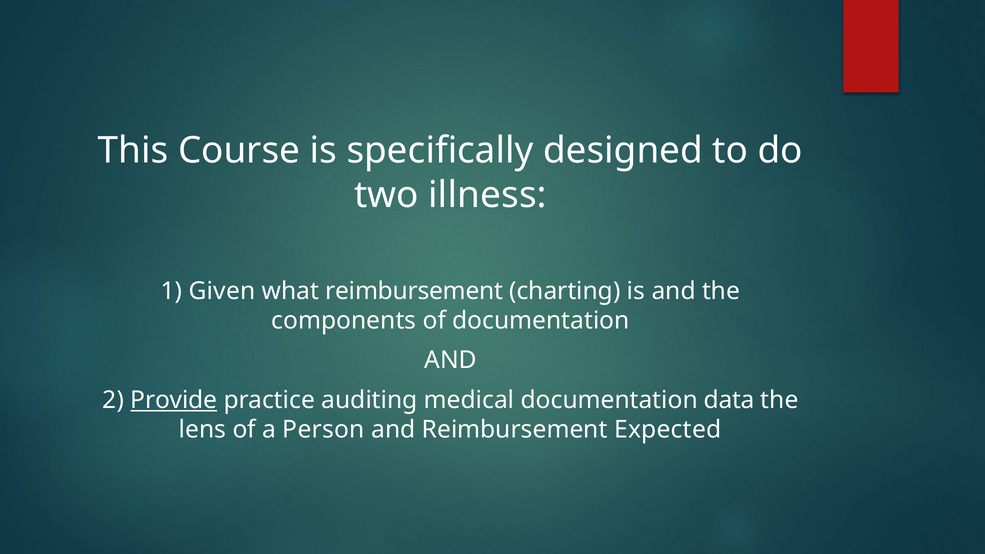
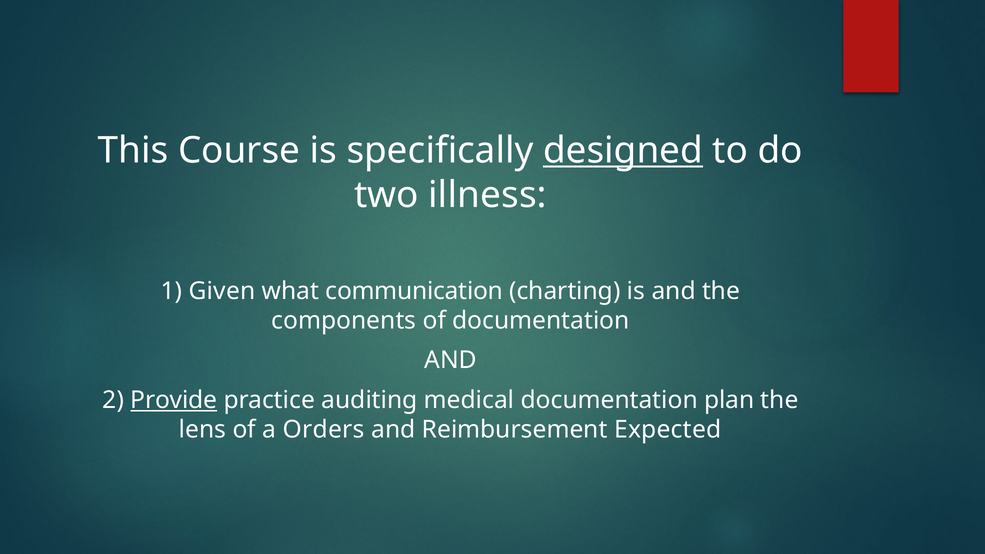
designed underline: none -> present (623, 151)
what reimbursement: reimbursement -> communication (414, 291)
data: data -> plan (729, 400)
Person: Person -> Orders (324, 430)
